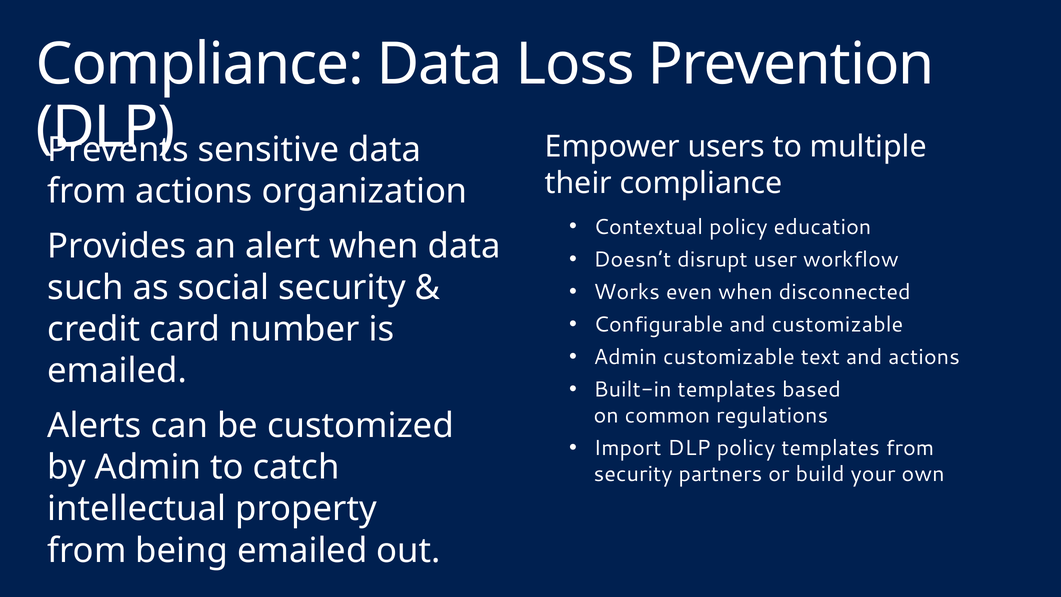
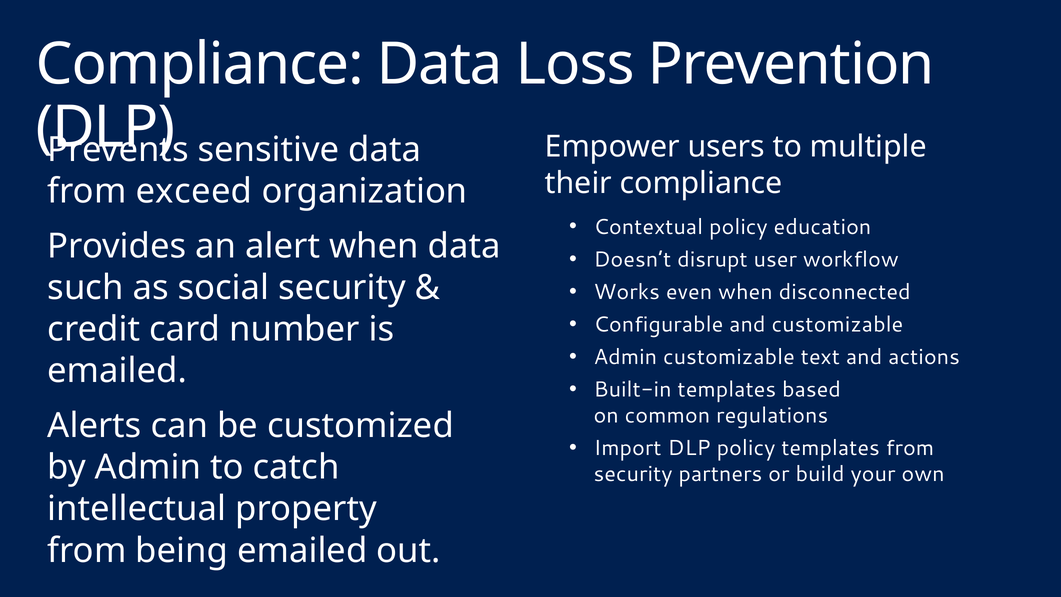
from actions: actions -> exceed (194, 191)
